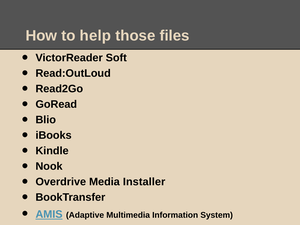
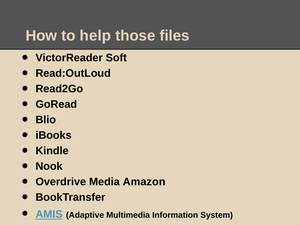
Installer: Installer -> Amazon (144, 182)
